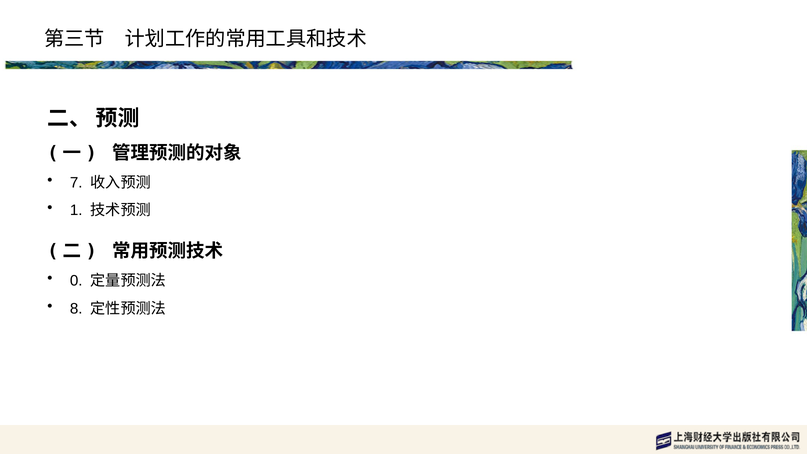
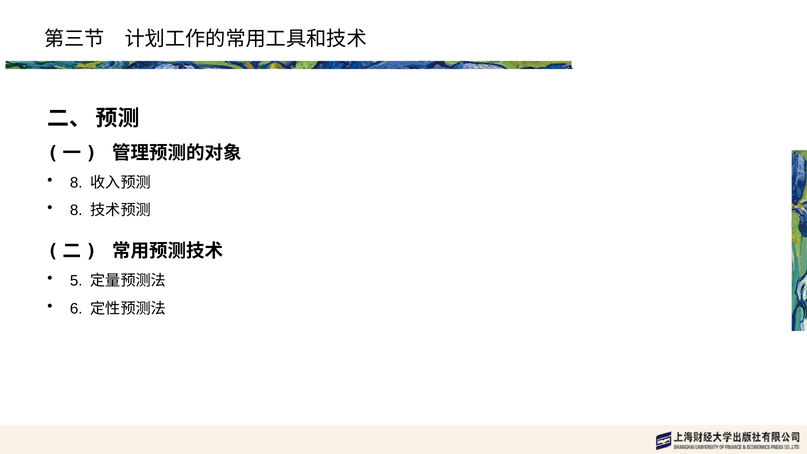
7: 7 -> 8 (76, 183)
1: 1 -> 8 (76, 210)
0: 0 -> 5 (76, 281)
8: 8 -> 6 (76, 309)
